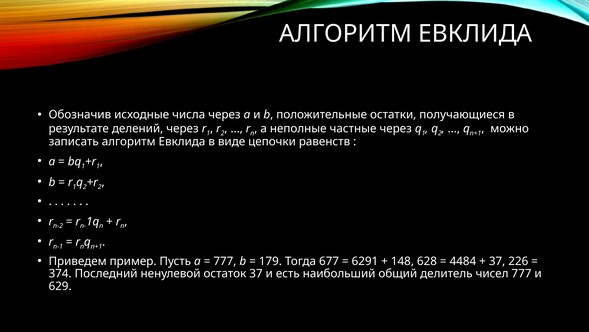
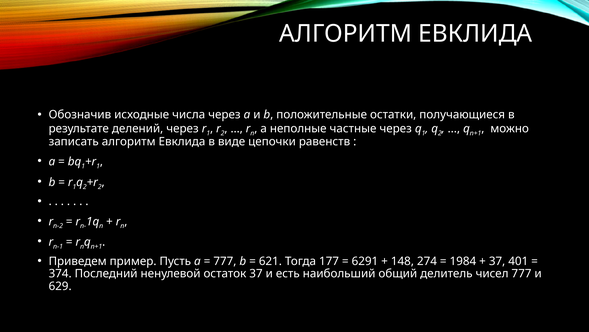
179: 179 -> 621 (270, 261)
677: 677 -> 177 (329, 261)
628: 628 -> 274 (427, 261)
4484: 4484 -> 1984 (463, 261)
226: 226 -> 401 (518, 261)
